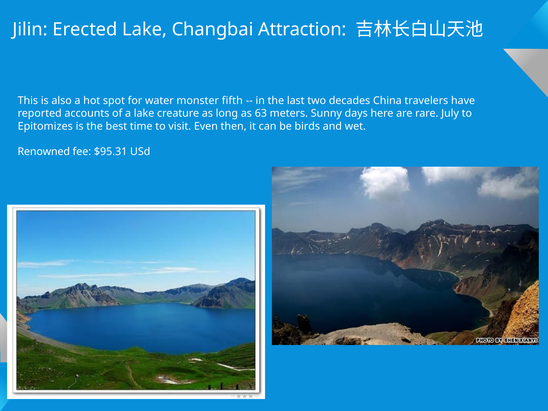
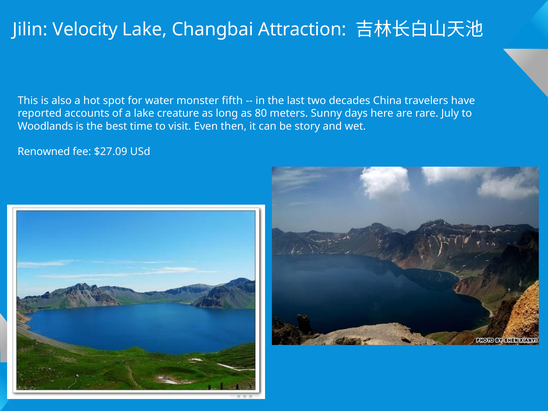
Erected: Erected -> Velocity (85, 30)
63: 63 -> 80 (261, 113)
Epitomizes: Epitomizes -> Woodlands (45, 126)
birds: birds -> story (307, 126)
$95.31: $95.31 -> $27.09 (111, 152)
